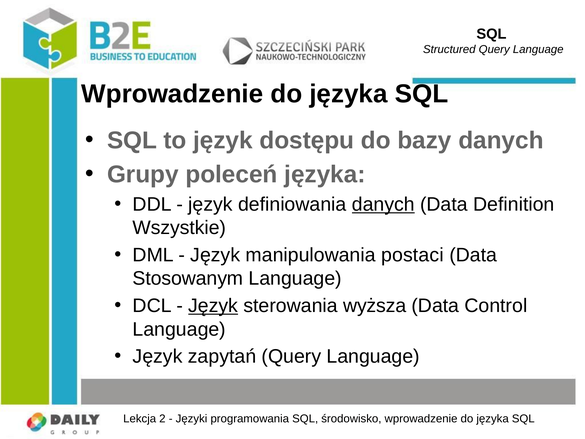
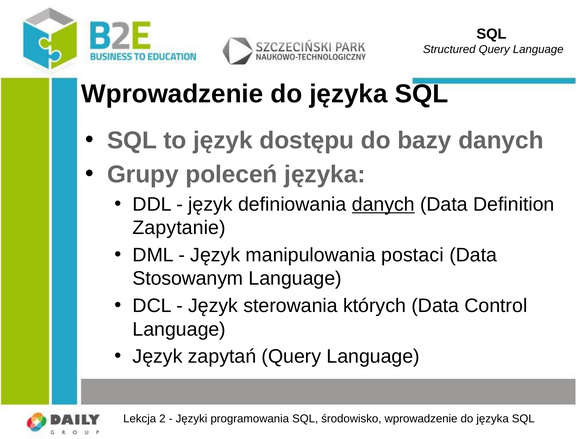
Wszystkie: Wszystkie -> Zapytanie (179, 228)
Język underline: present -> none (213, 306)
wyższa: wyższa -> których (375, 306)
